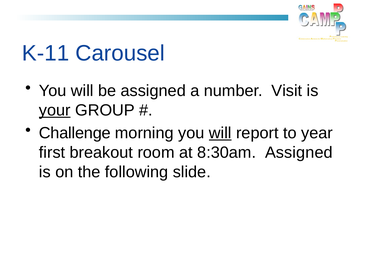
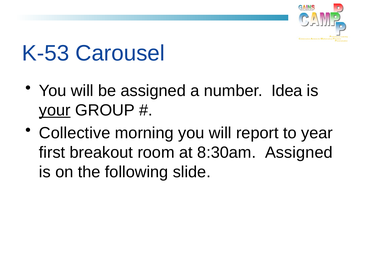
K-11: K-11 -> K-53 (46, 53)
Visit: Visit -> Idea (287, 91)
Challenge: Challenge -> Collective (75, 133)
will underline: present -> none (220, 133)
